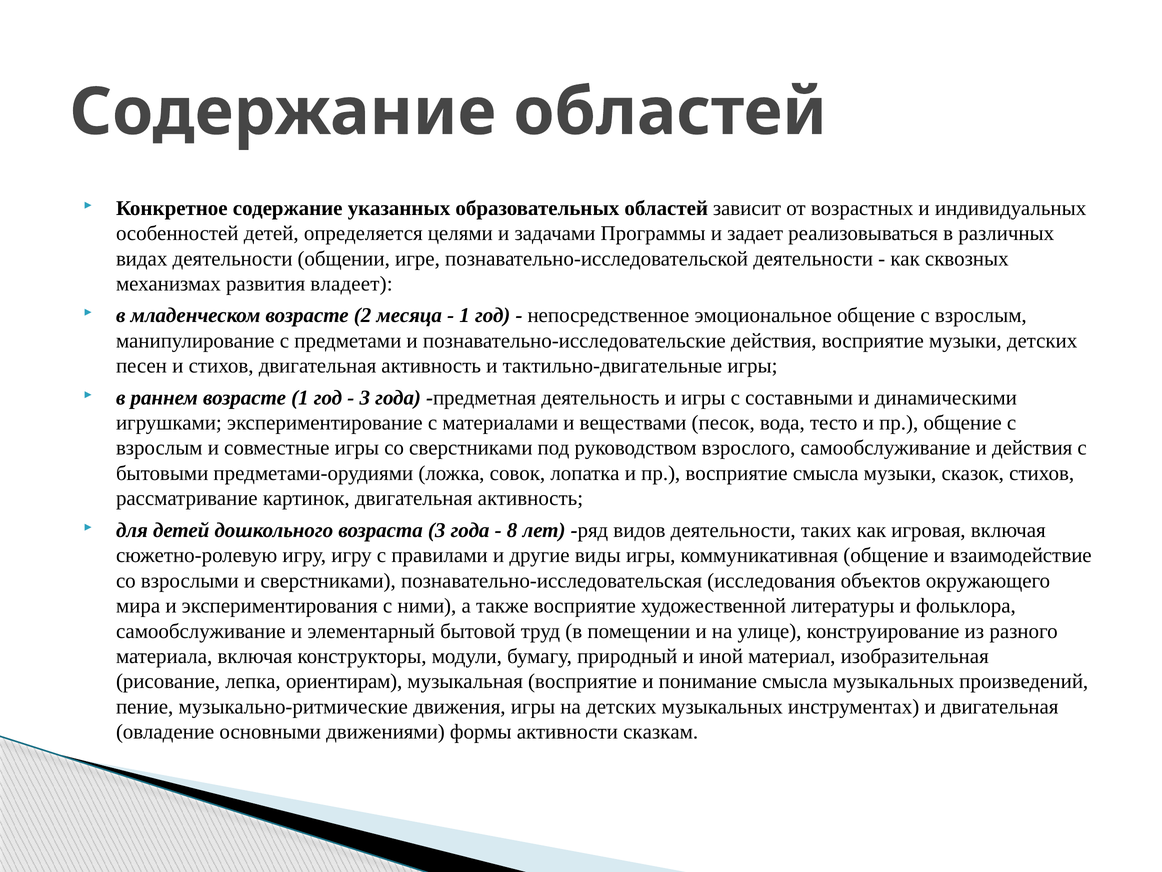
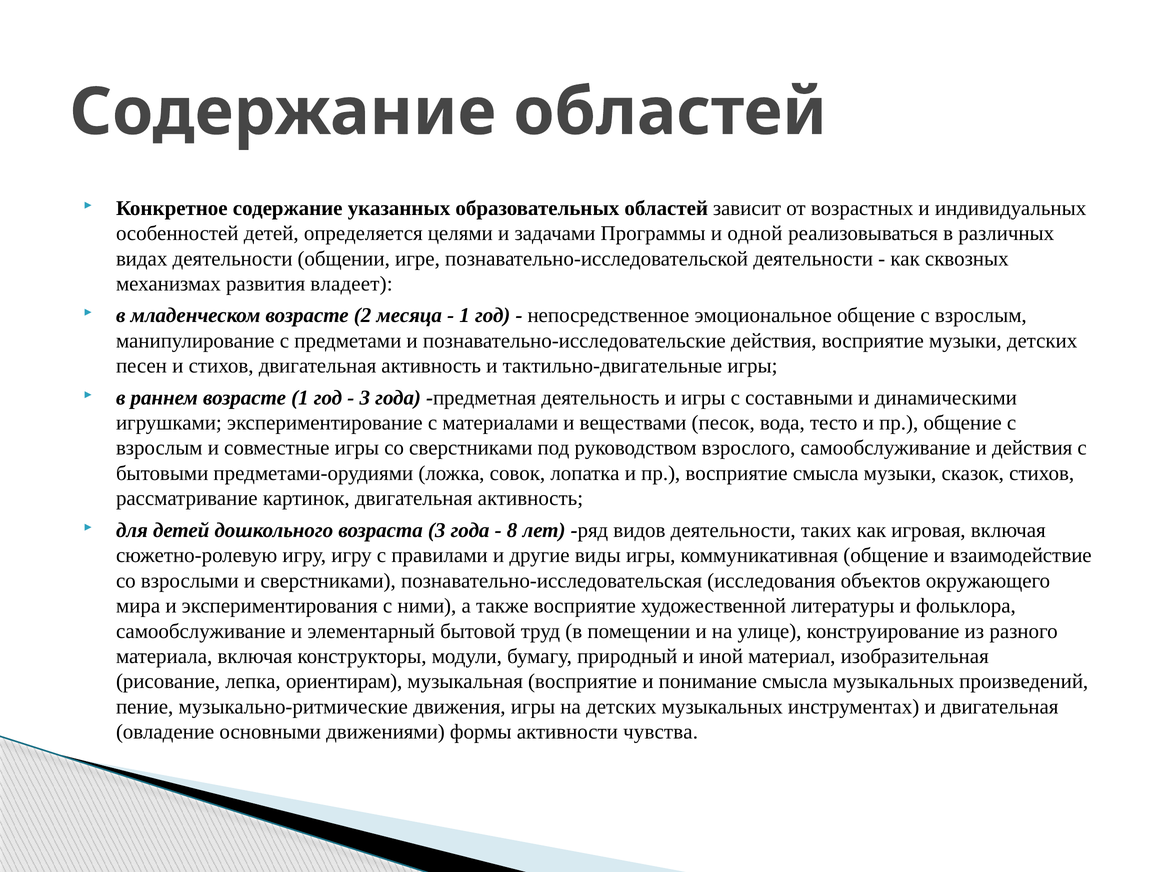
задает: задает -> одной (755, 233)
сказкам: сказкам -> чувства (661, 732)
